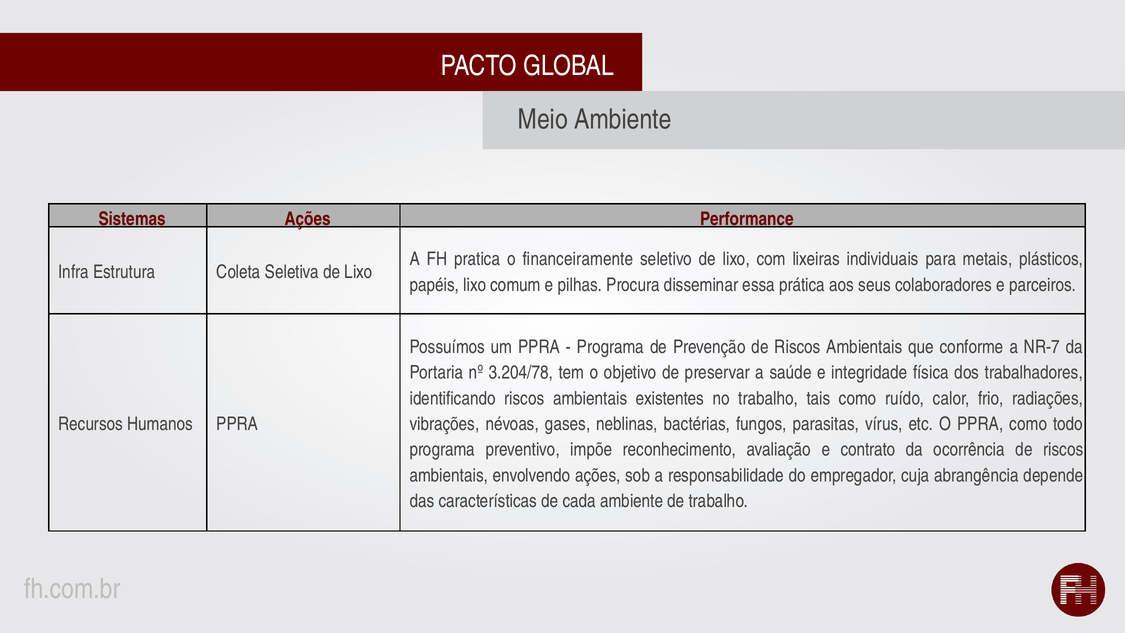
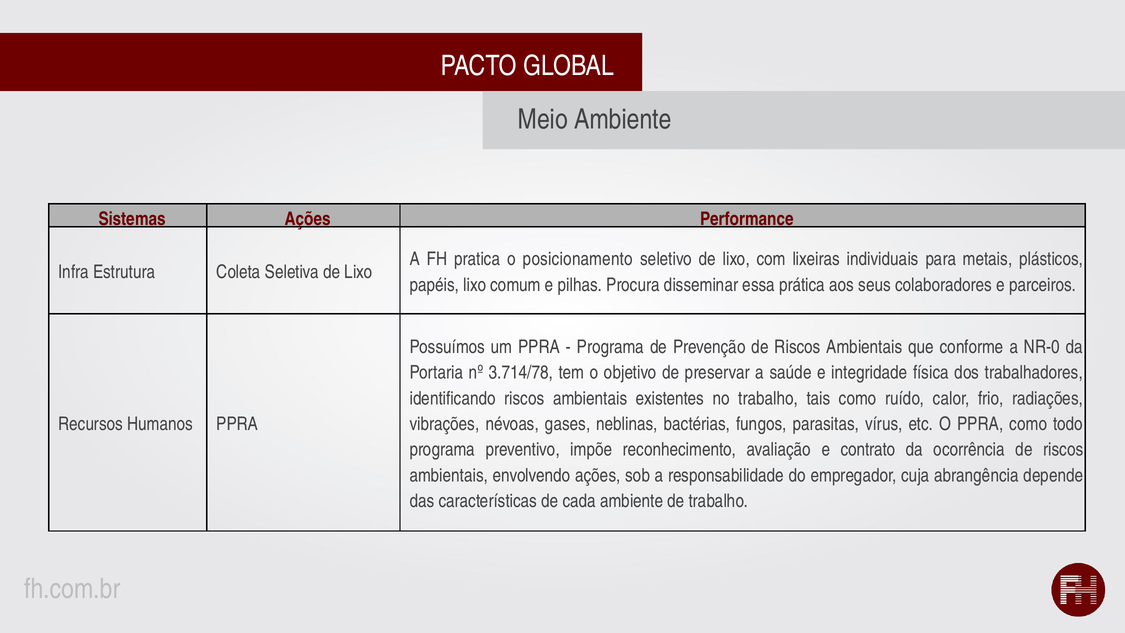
financeiramente: financeiramente -> posicionamento (578, 259)
NR-7: NR-7 -> NR-0 (1042, 347)
3.204/78: 3.204/78 -> 3.714/78 (521, 373)
